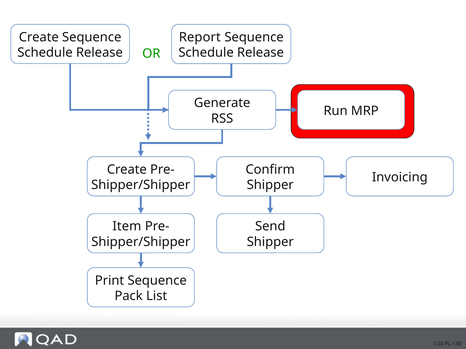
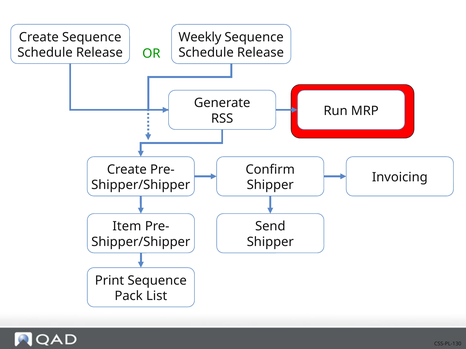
Report: Report -> Weekly (200, 37)
